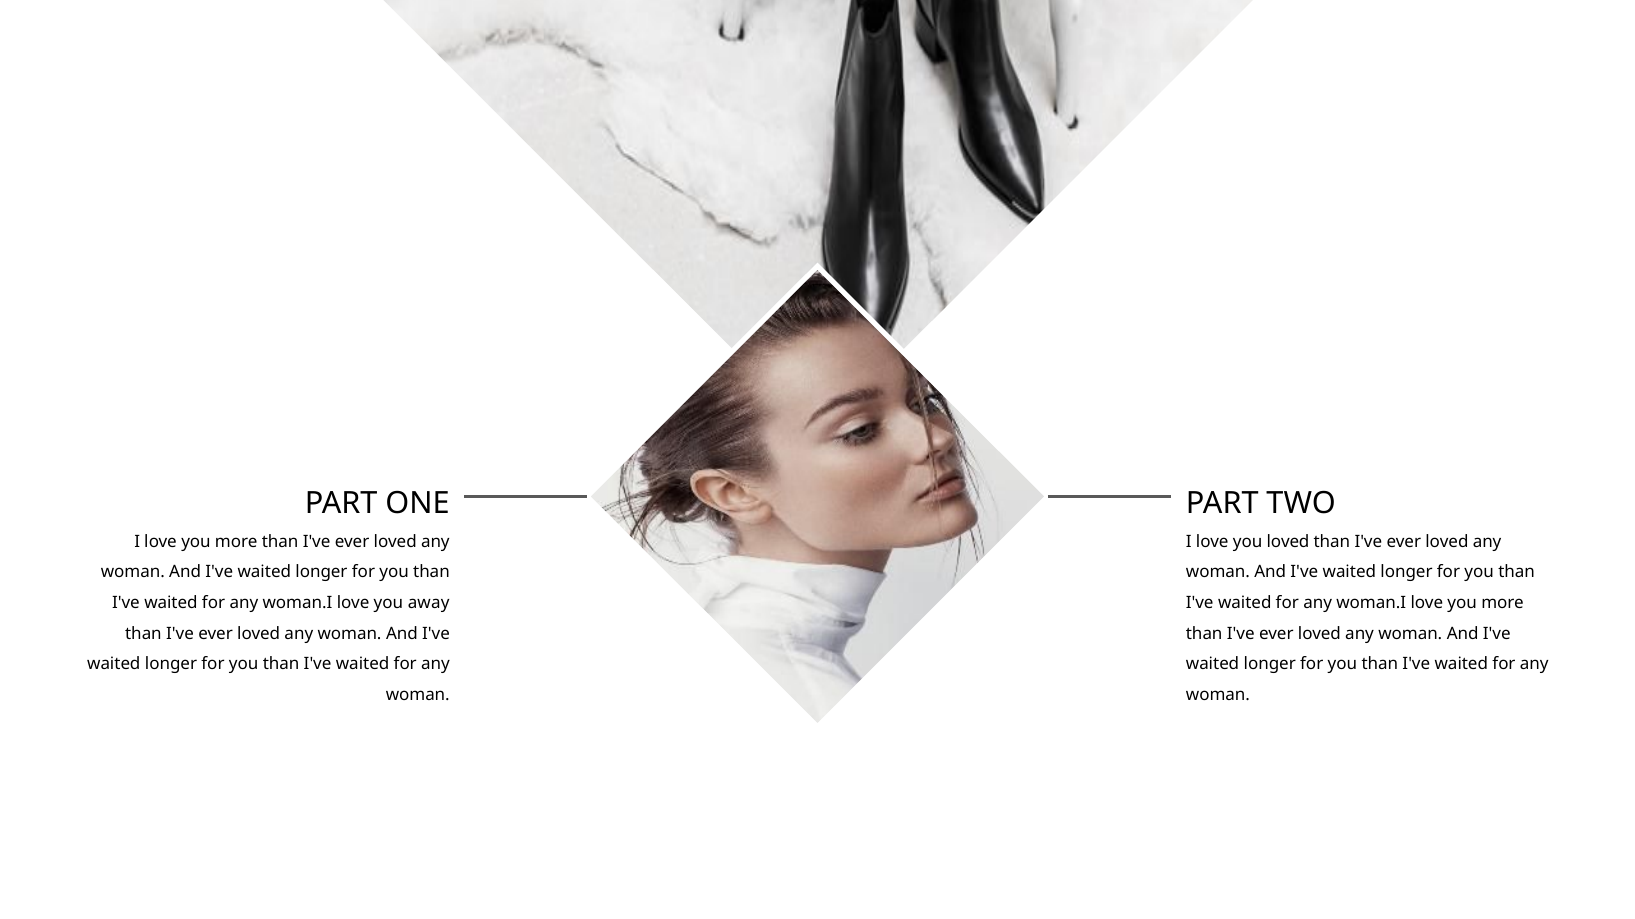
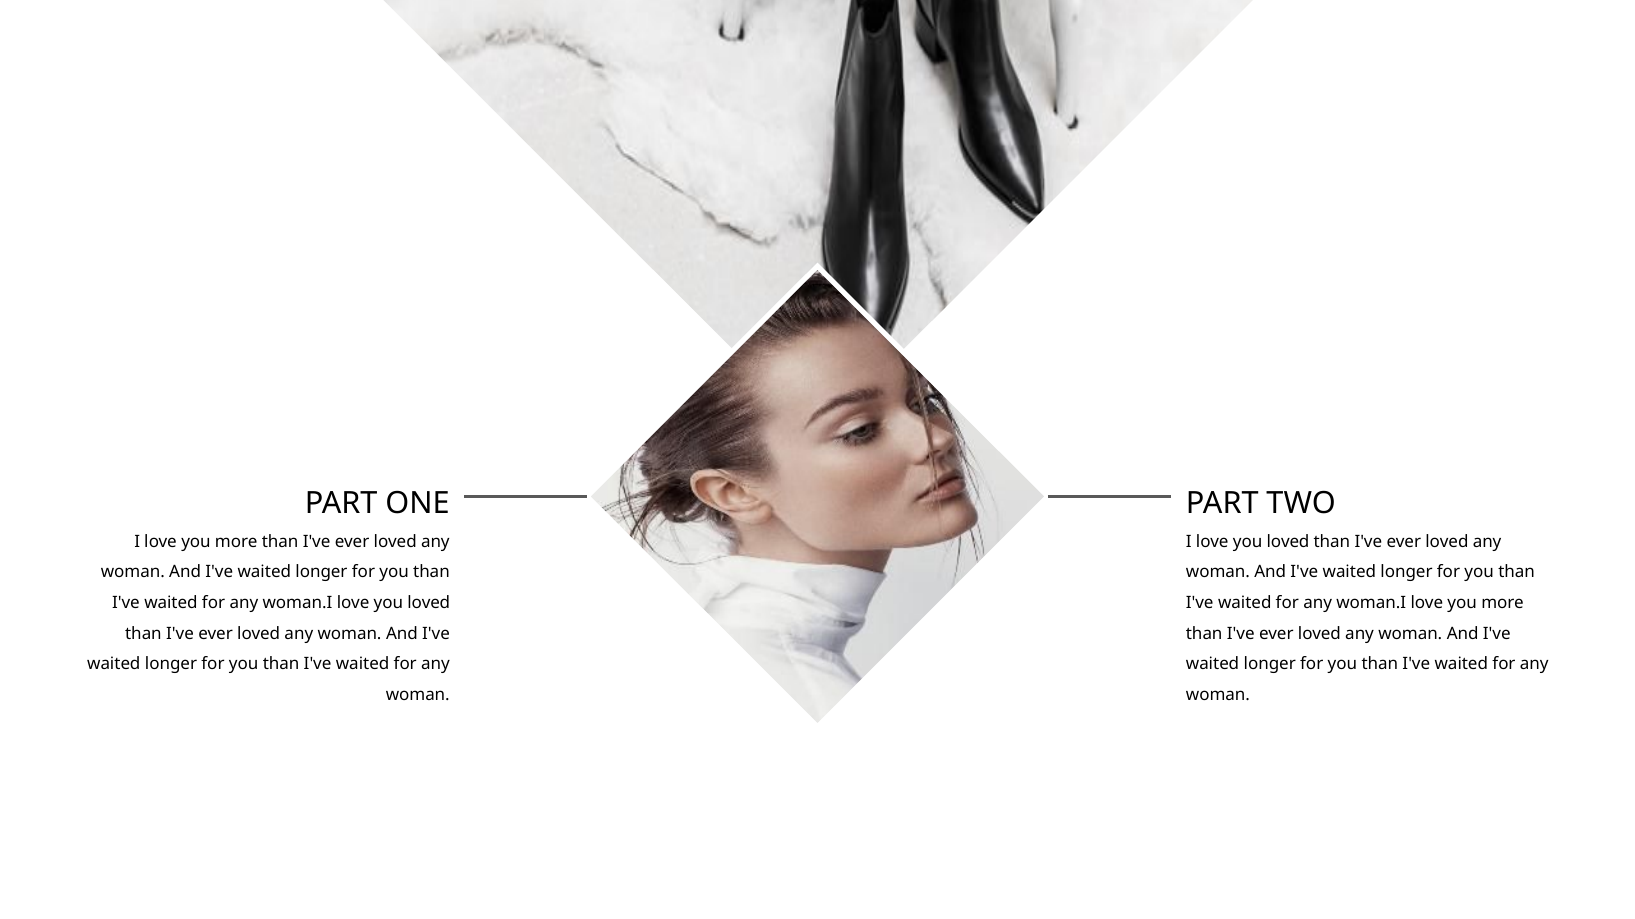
woman.I love you away: away -> loved (429, 603)
